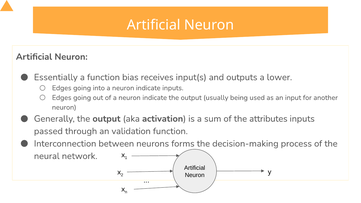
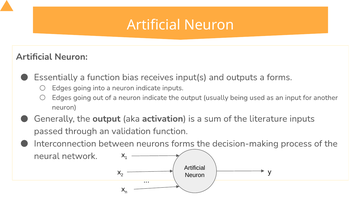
a lower: lower -> forms (279, 77)
attributes: attributes -> literature (268, 119)
